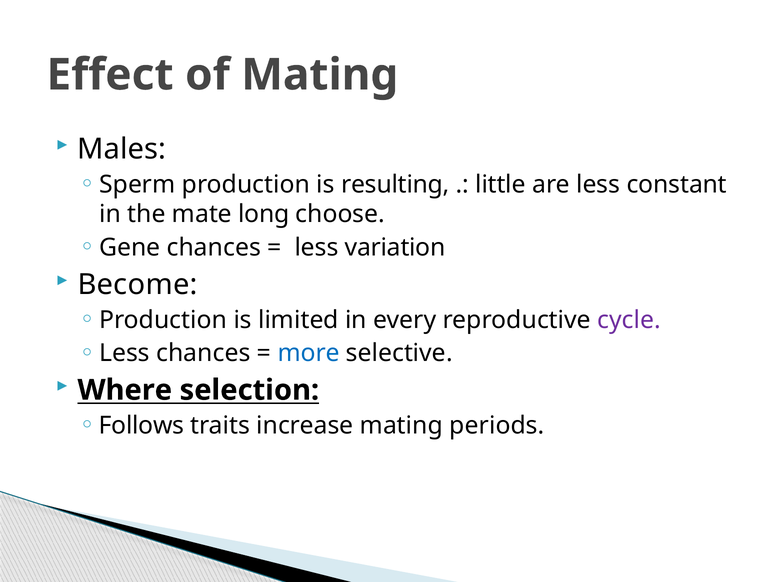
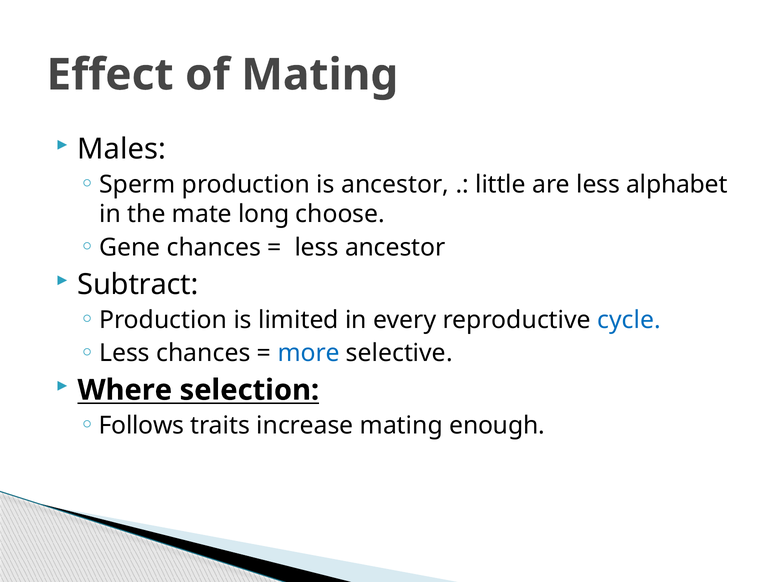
is resulting: resulting -> ancestor (395, 185)
constant: constant -> alphabet (677, 185)
less variation: variation -> ancestor (395, 248)
Become: Become -> Subtract (138, 284)
cycle colour: purple -> blue (629, 320)
periods: periods -> enough (497, 426)
